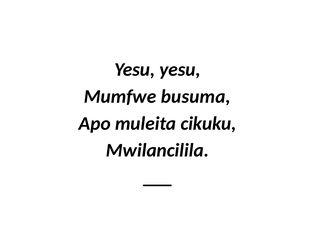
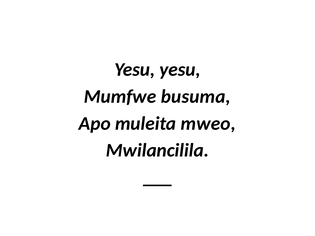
cikuku: cikuku -> mweo (208, 124)
